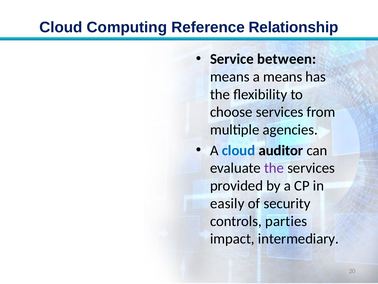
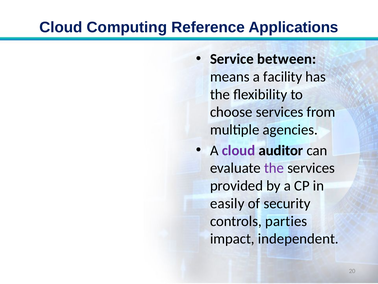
Relationship: Relationship -> Applications (293, 27)
a means: means -> facility (283, 77)
cloud colour: blue -> purple (239, 150)
intermediary: intermediary -> independent (298, 238)
